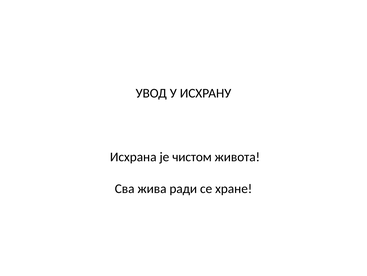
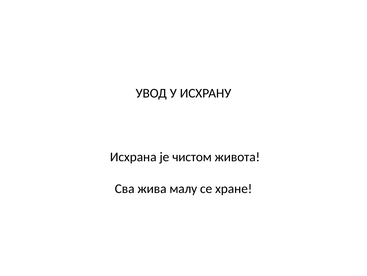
ради: ради -> малу (183, 188)
